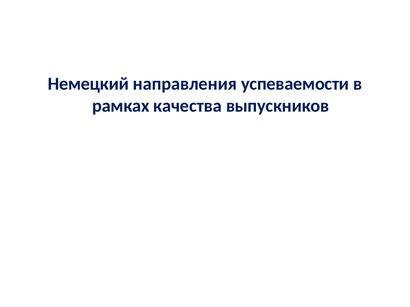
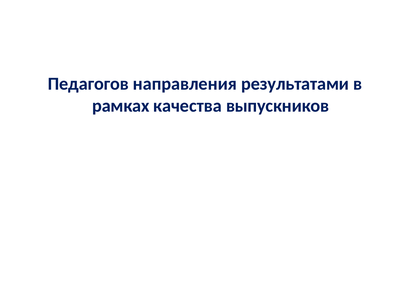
Немецкий: Немецкий -> Педагогов (88, 84)
успеваемости: успеваемости -> результатами (295, 84)
